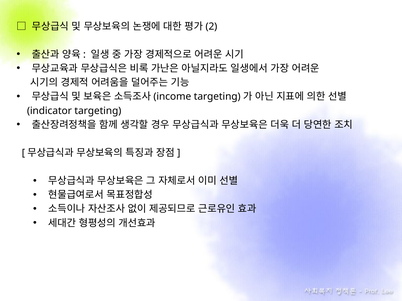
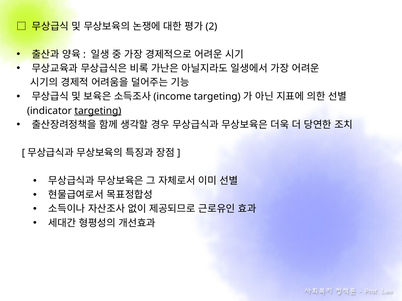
targeting underline: none -> present (98, 111)
